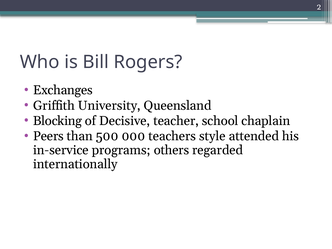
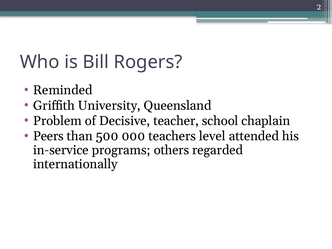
Exchanges: Exchanges -> Reminded (63, 90)
Blocking: Blocking -> Problem (57, 121)
style: style -> level (212, 136)
